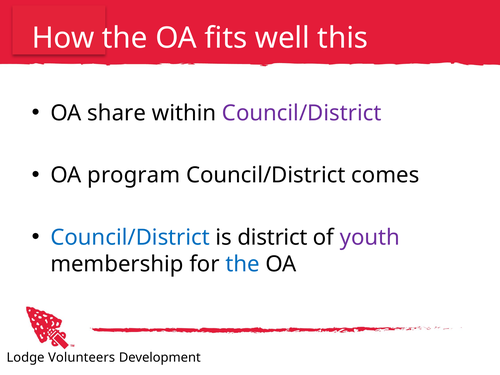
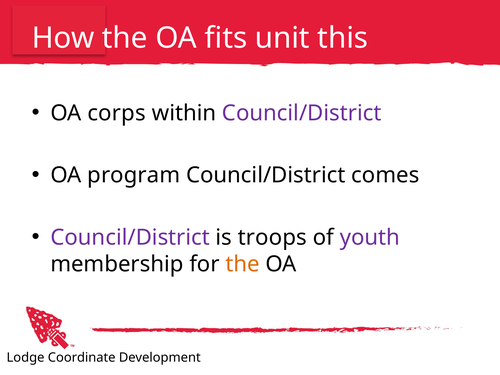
well: well -> unit (282, 38)
share: share -> corps (117, 113)
Council/District colour: blue -> purple (130, 237)
district: district -> troops (272, 237)
the colour: blue -> orange (243, 264)
Volunteers: Volunteers -> Coordinate (82, 357)
